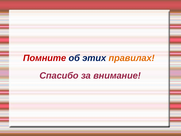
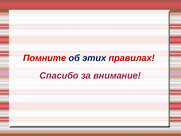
правилах colour: orange -> red (132, 58)
